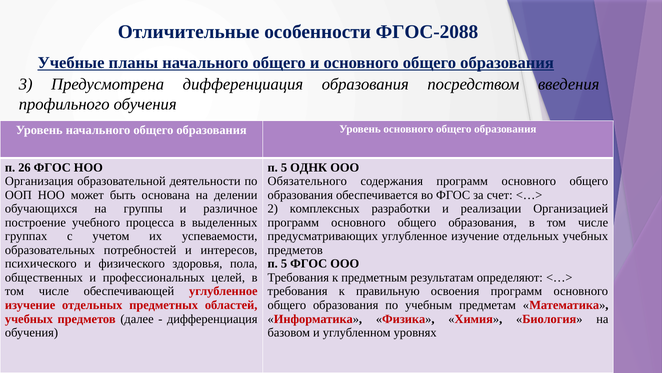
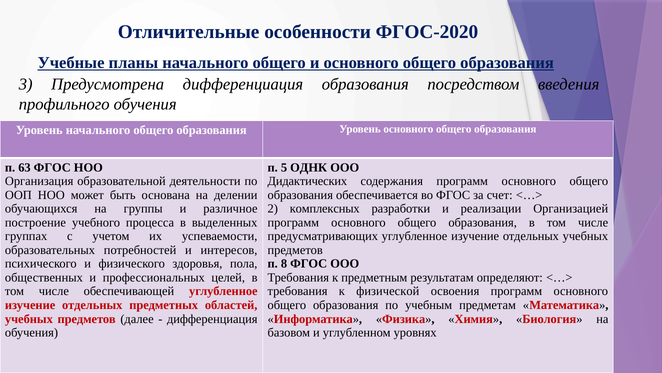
ФГОС-2088: ФГОС-2088 -> ФГОС-2020 (427, 32)
26: 26 -> 63 (24, 167)
Обязательного: Обязательного -> Дидактических (307, 181)
5: 5 -> 8 (284, 263)
правильную: правильную -> физической (388, 291)
